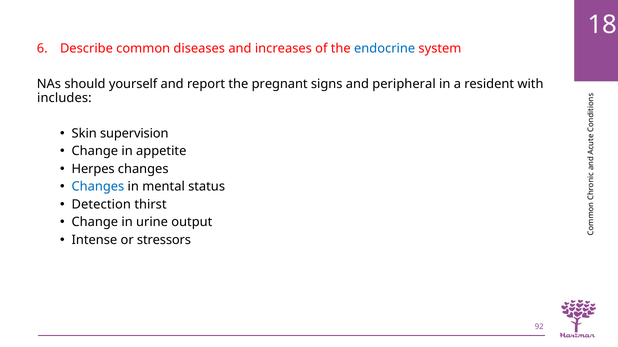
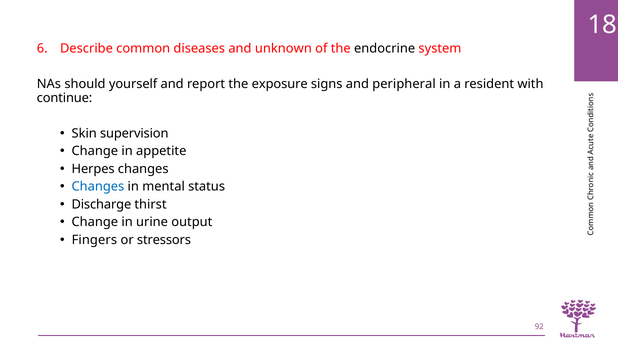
increases: increases -> unknown (283, 49)
endocrine colour: blue -> black (385, 49)
pregnant: pregnant -> exposure (280, 84)
includes: includes -> continue (65, 98)
Detection: Detection -> Discharge (101, 205)
Intense: Intense -> Fingers (94, 240)
